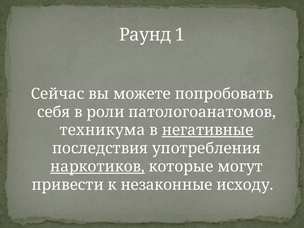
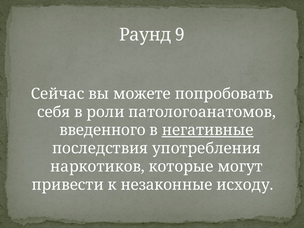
1: 1 -> 9 (180, 35)
техникума: техникума -> введенного (103, 130)
наркотиков underline: present -> none (98, 167)
